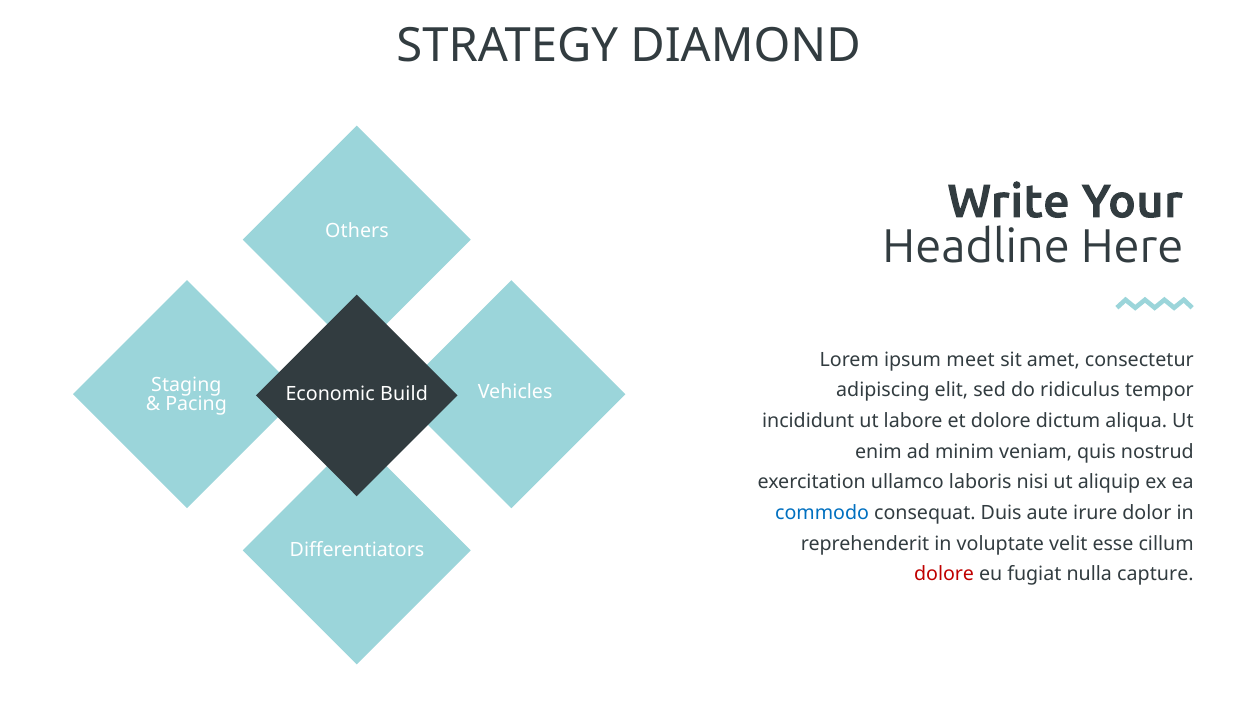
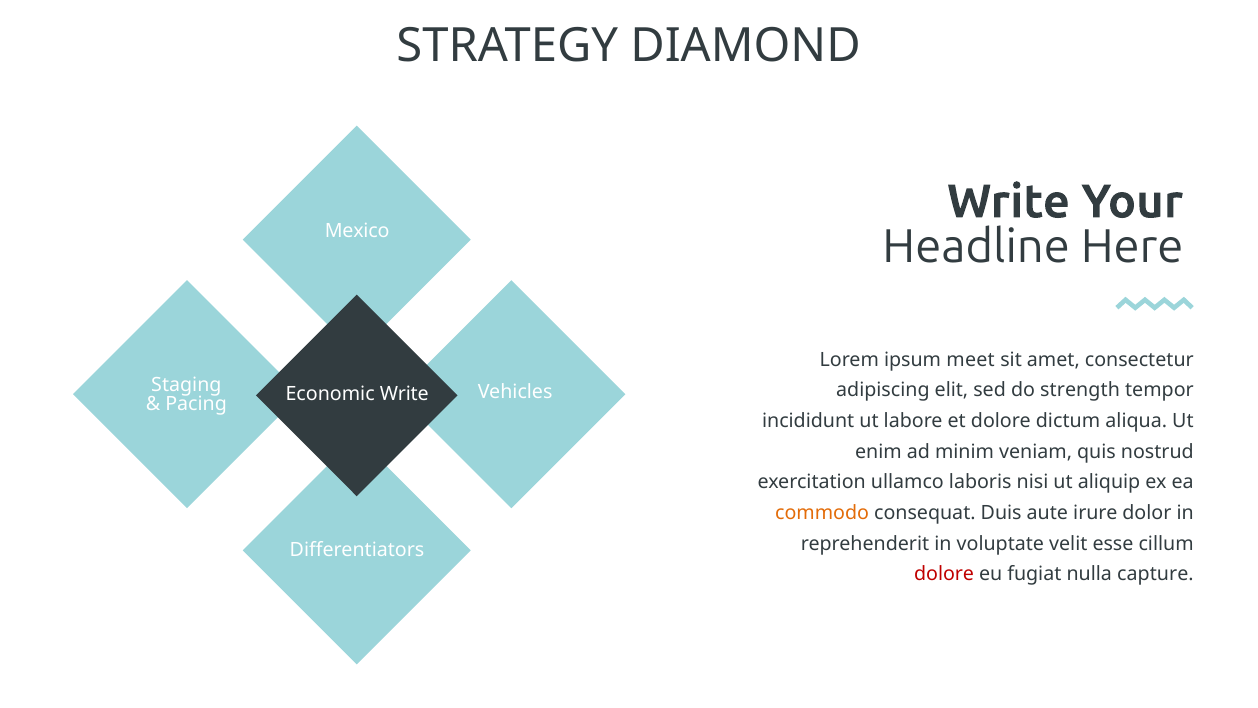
Others: Others -> Mexico (357, 231)
ridiculus: ridiculus -> strength (1080, 390)
Economic Build: Build -> Write (404, 393)
commodo colour: blue -> orange (822, 513)
